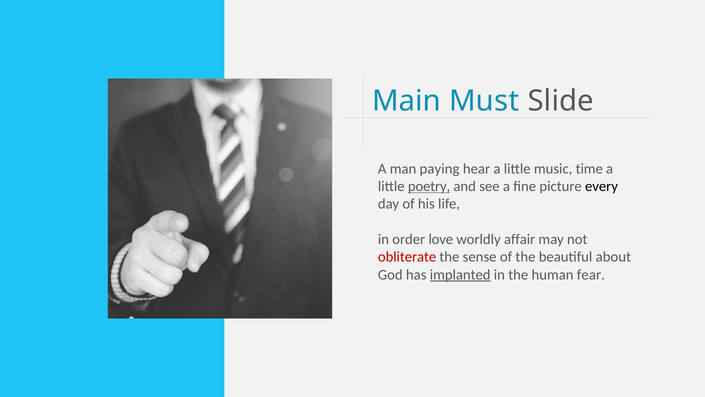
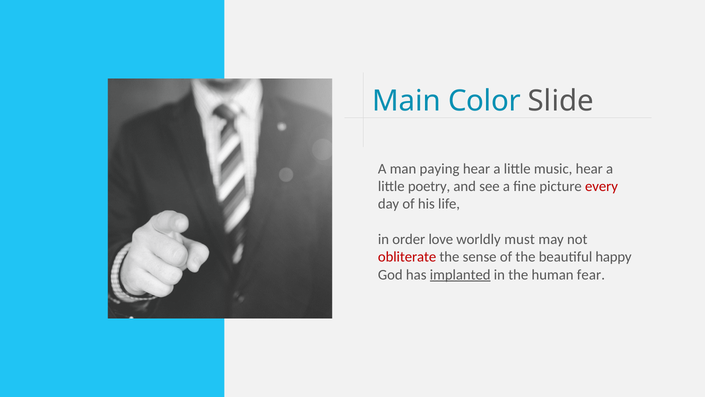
Must: Must -> Color (484, 101)
music time: time -> hear (589, 169)
poetry underline: present -> none (429, 186)
every colour: black -> red (601, 186)
affair: affair -> must (520, 239)
about: about -> happy (614, 257)
